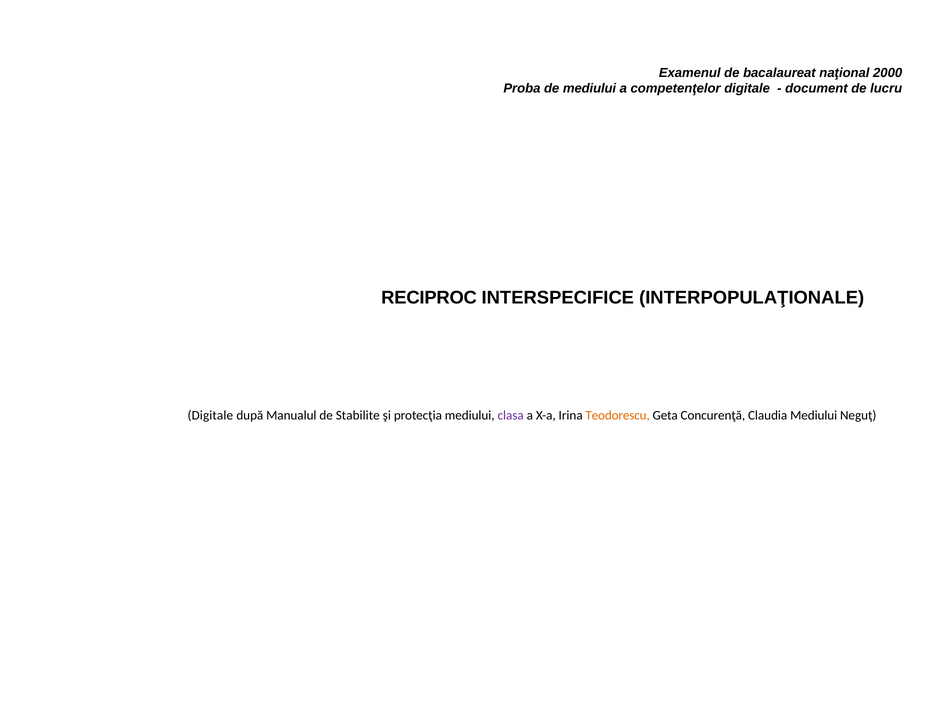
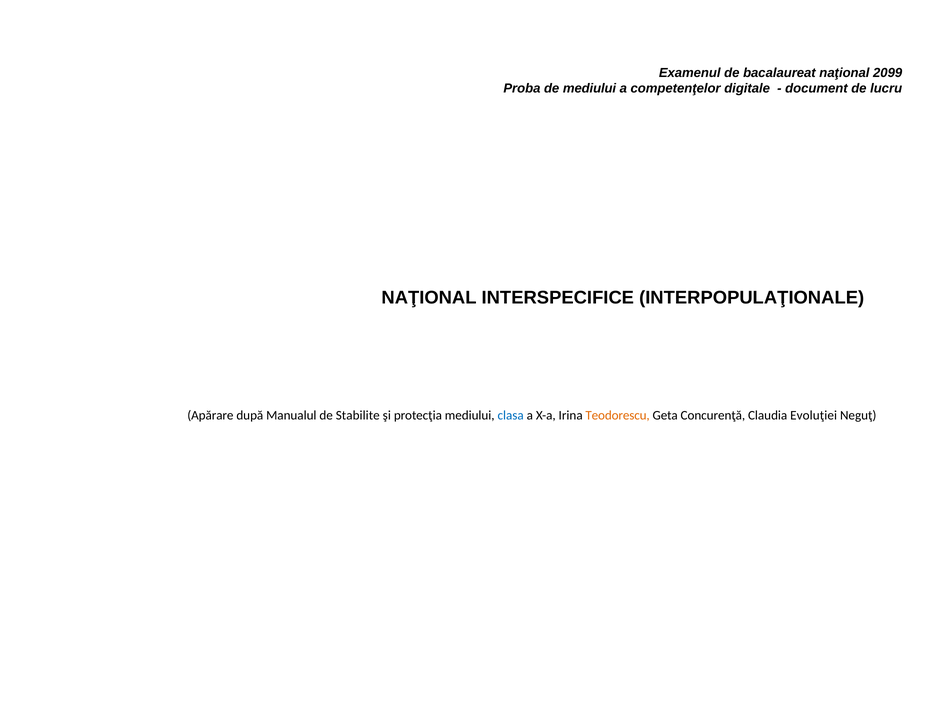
2000: 2000 -> 2099 (888, 73)
RECIPROC: RECIPROC -> NAŢIONAL (429, 297)
Digitale: Digitale -> Apărare (210, 415)
clasa colour: purple -> blue (511, 415)
Claudia Mediului: Mediului -> Evoluţiei (814, 415)
